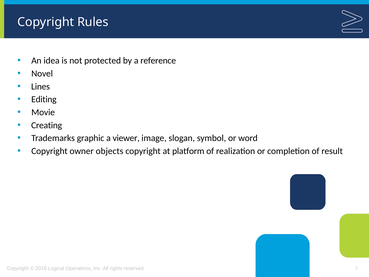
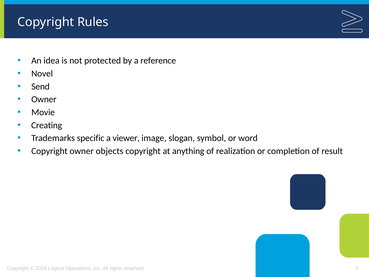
Lines: Lines -> Send (40, 86)
Editing: Editing -> Owner (44, 99)
graphic: graphic -> specific (91, 138)
platform: platform -> anything (188, 151)
